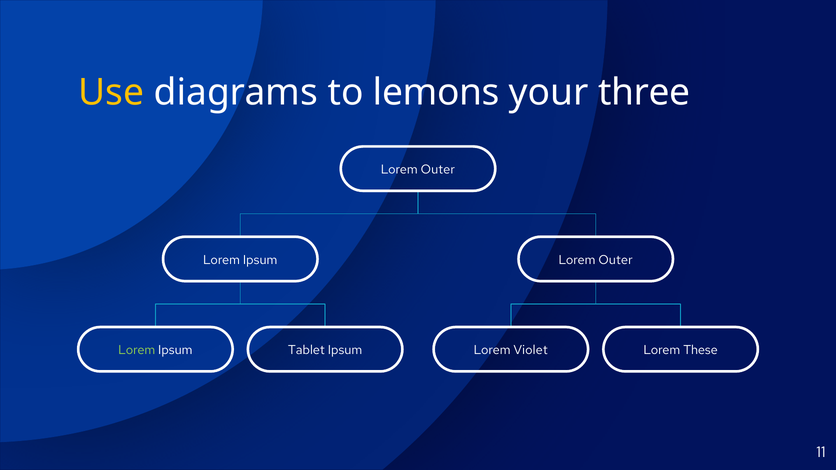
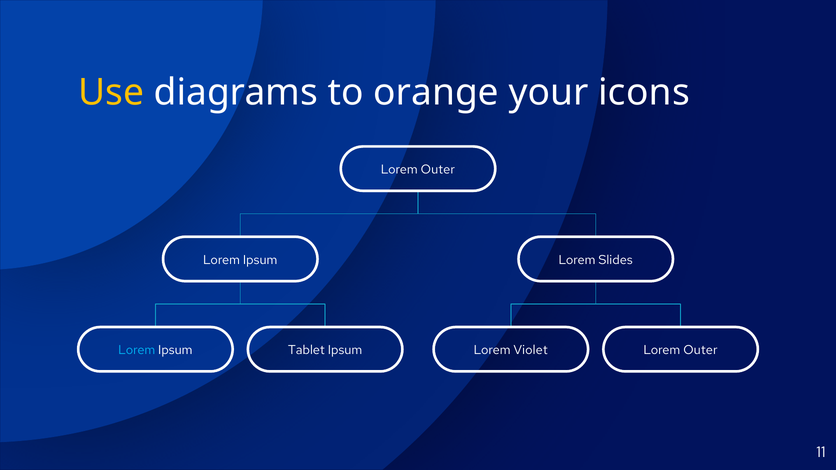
lemons: lemons -> orange (436, 92)
three: three -> icons (644, 92)
Outer: Outer -> Slides (616, 260)
Lorem colour: light green -> light blue (137, 350)
These: These -> Outer (700, 350)
